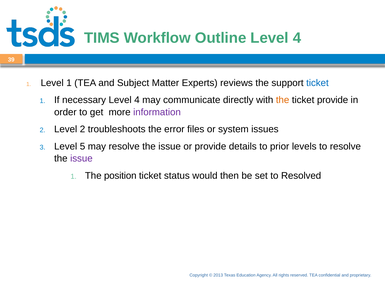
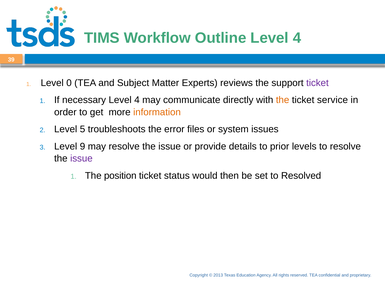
Level 1: 1 -> 0 (69, 83)
ticket colour: blue -> purple (317, 83)
ticket provide: provide -> service (332, 100)
information colour: purple -> orange (157, 112)
Level 2: 2 -> 5 (82, 129)
5: 5 -> 9 (82, 146)
